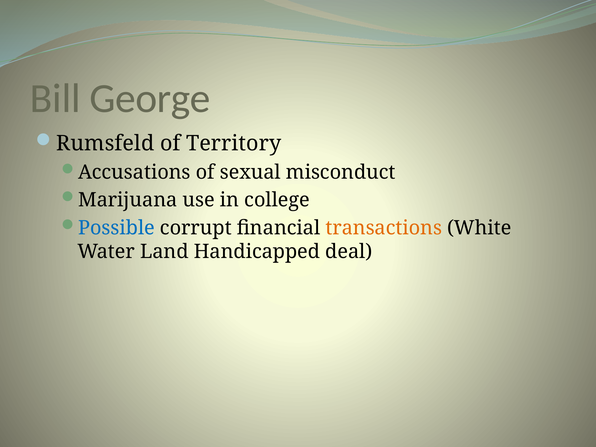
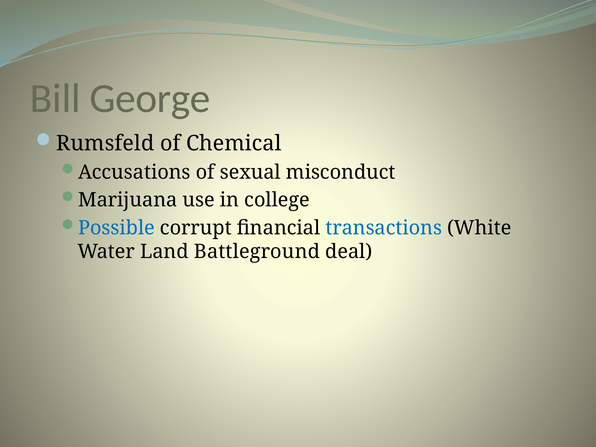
Territory: Territory -> Chemical (234, 143)
transactions colour: orange -> blue (384, 228)
Handicapped: Handicapped -> Battleground (257, 252)
